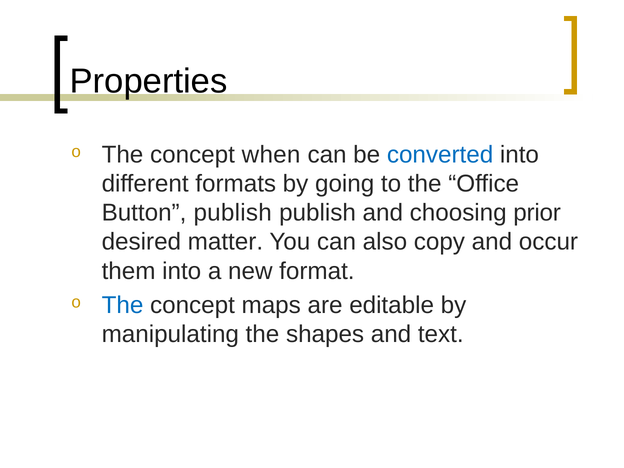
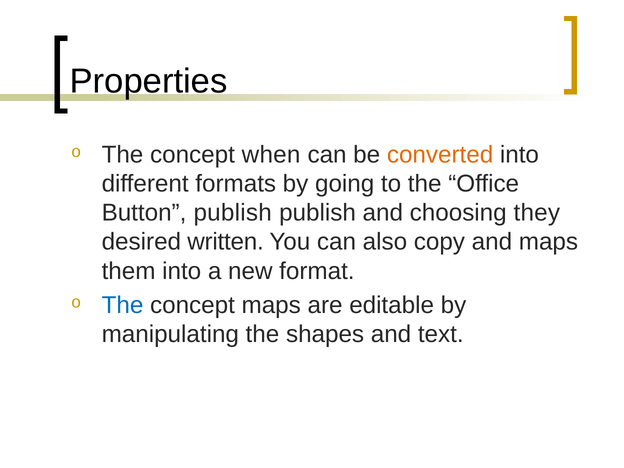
converted colour: blue -> orange (440, 155)
prior: prior -> they (537, 213)
matter: matter -> written (226, 242)
and occur: occur -> maps (548, 242)
